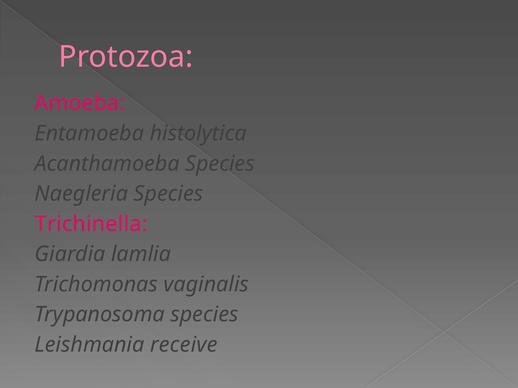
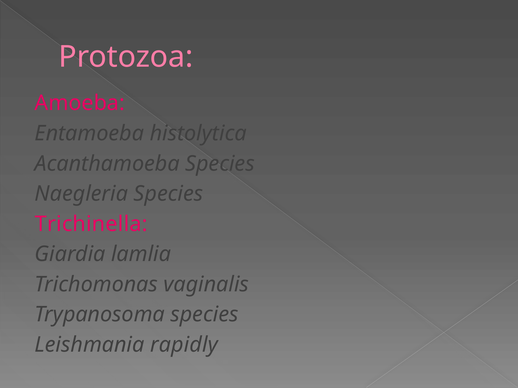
receive: receive -> rapidly (184, 345)
